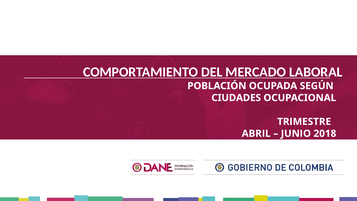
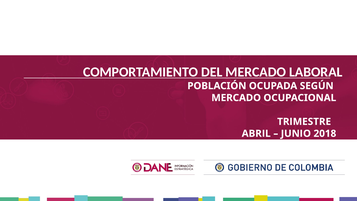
CIUDADES: CIUDADES -> MERCADO (236, 98)
